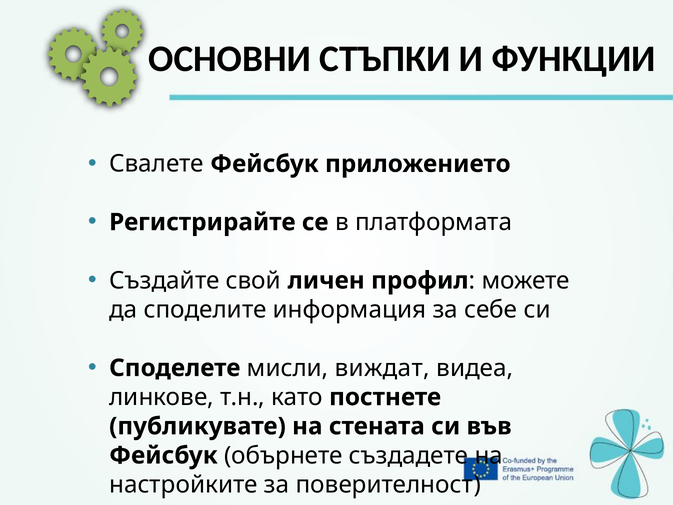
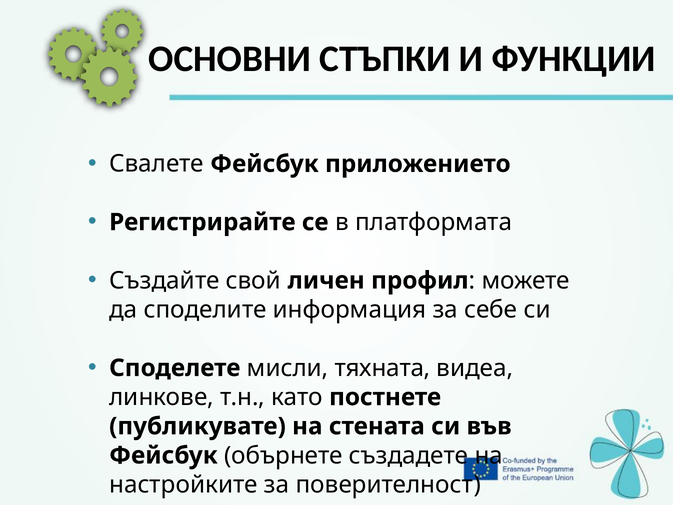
виждат: виждат -> тяхната (383, 368)
